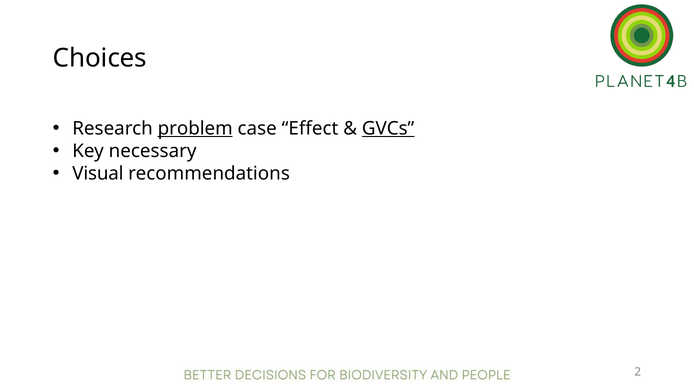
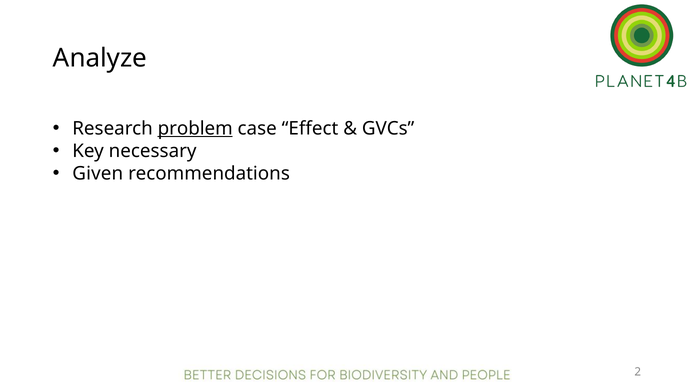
Choices: Choices -> Analyze (100, 58)
GVCs underline: present -> none (388, 128)
Visual: Visual -> Given (98, 174)
